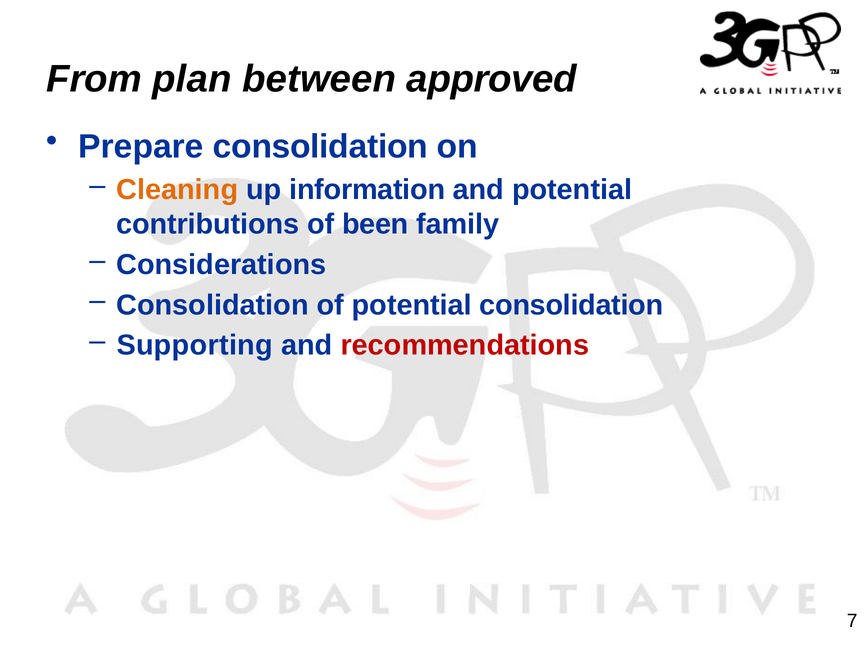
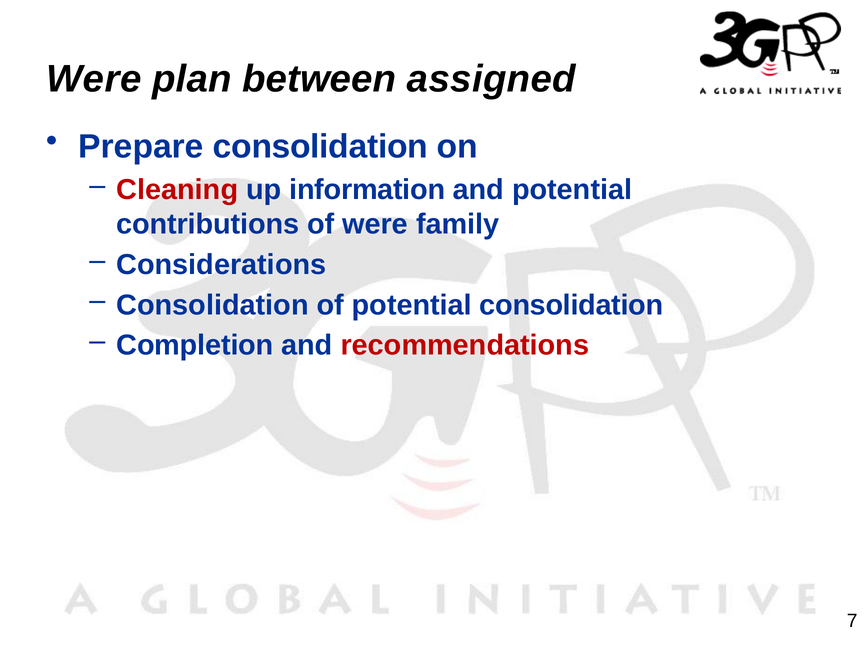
From: From -> Were (94, 79)
approved: approved -> assigned (491, 79)
Cleaning colour: orange -> red (177, 190)
of been: been -> were (375, 224)
Supporting: Supporting -> Completion (195, 346)
